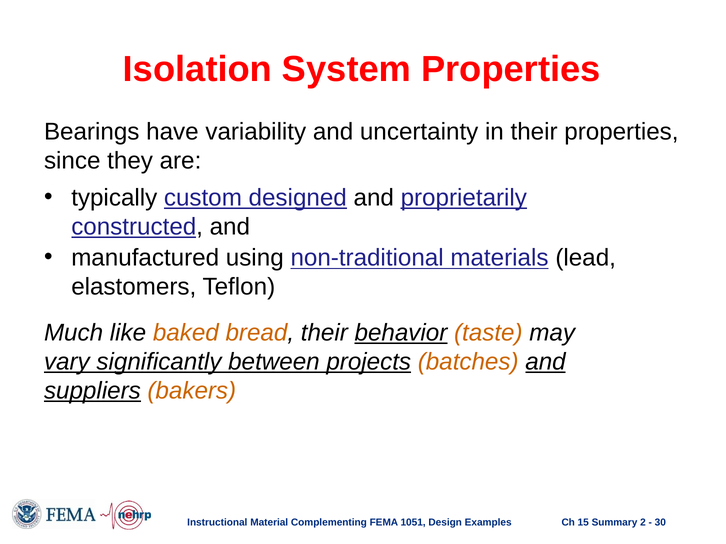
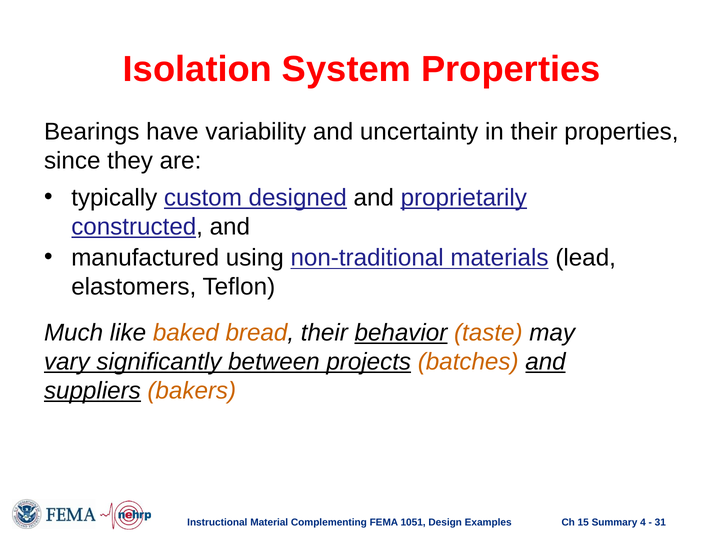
2: 2 -> 4 (643, 523)
30: 30 -> 31 (660, 523)
